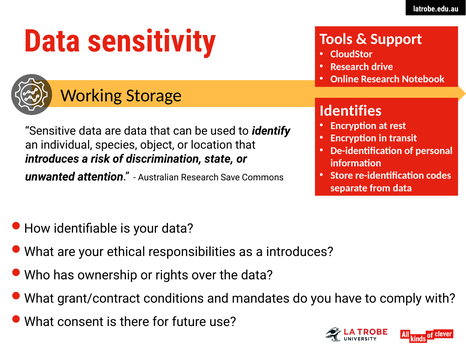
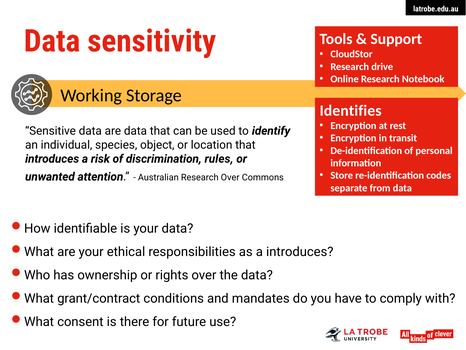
state: state -> rules (219, 159)
Research Save: Save -> Over (230, 177)
